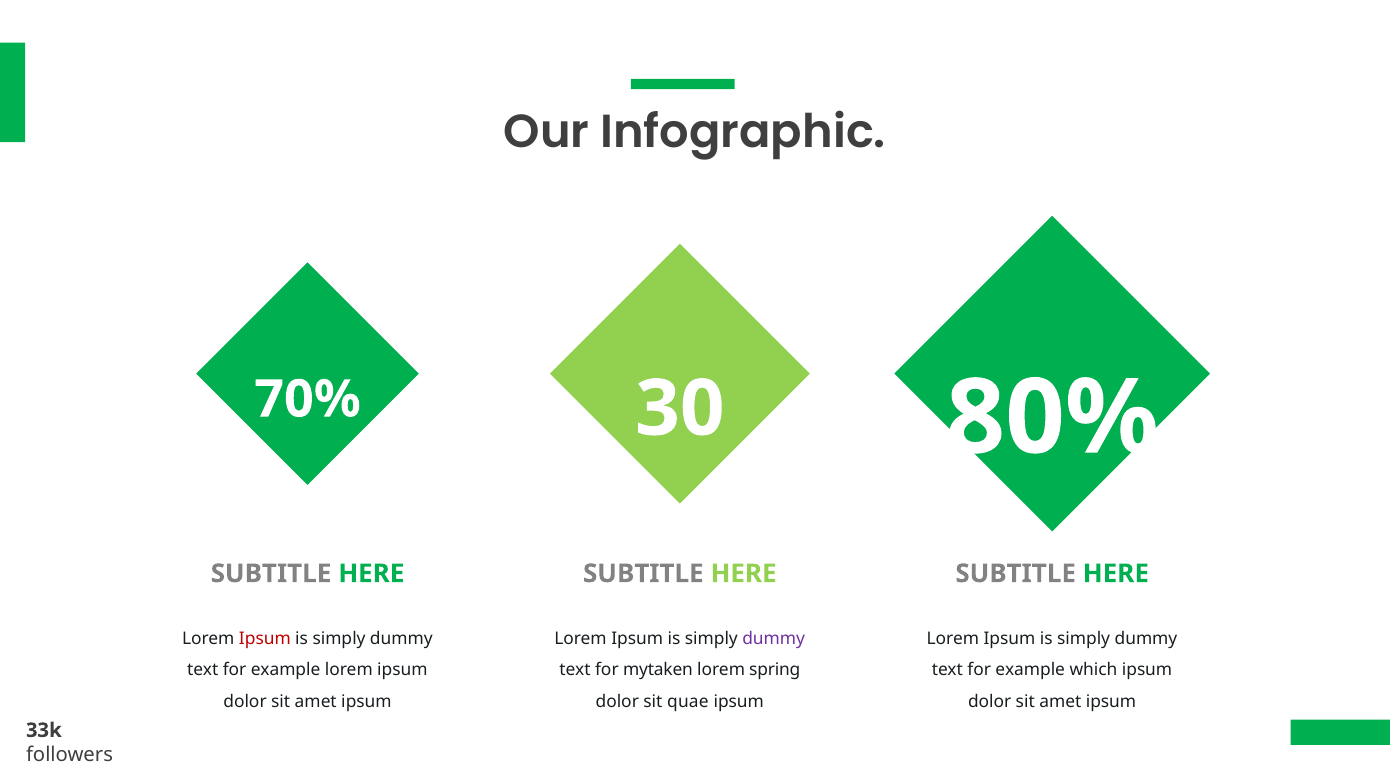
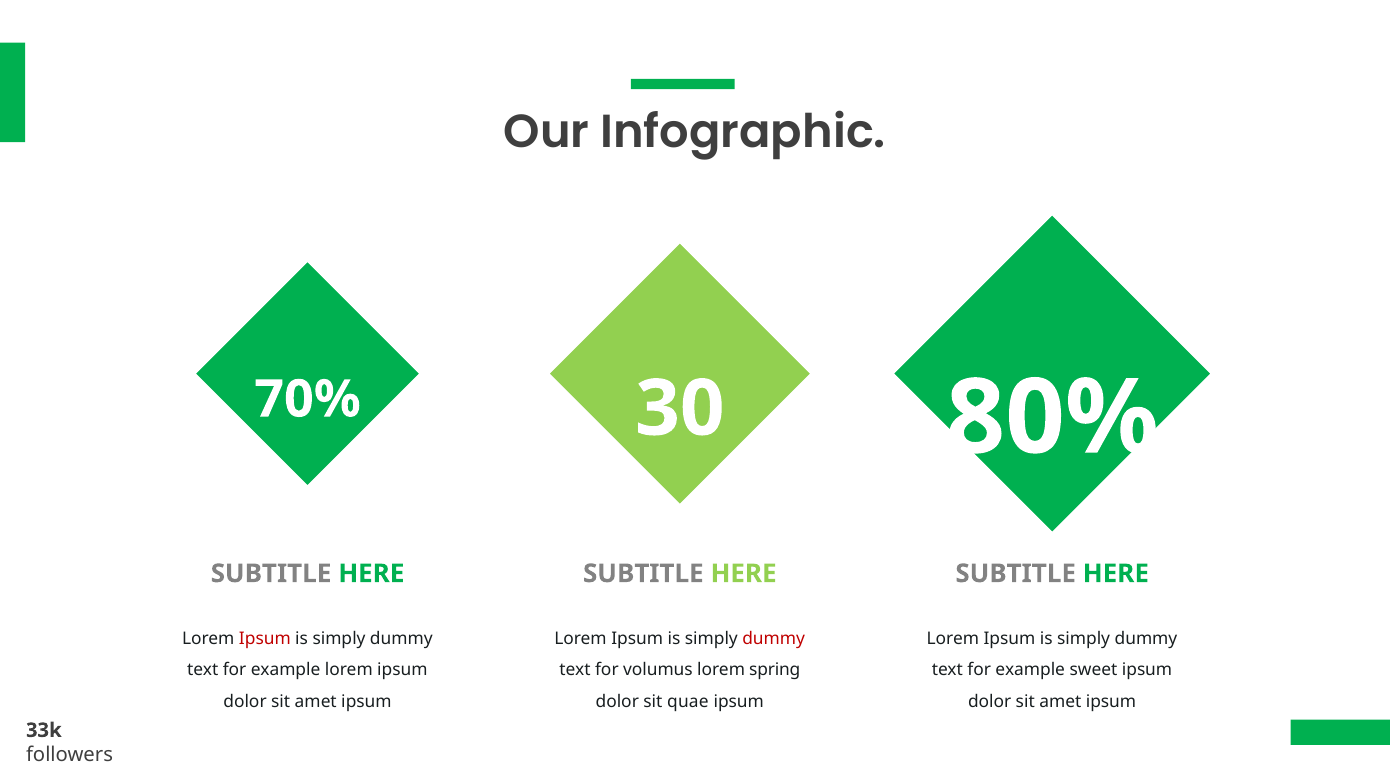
dummy colour: purple -> red (774, 639)
mytaken: mytaken -> volumus (658, 670)
which: which -> sweet (1093, 670)
